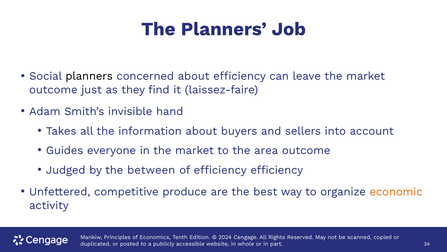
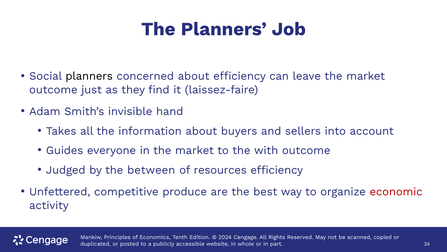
area: area -> with (266, 150)
of efficiency: efficiency -> resources (220, 170)
economic colour: orange -> red (396, 191)
